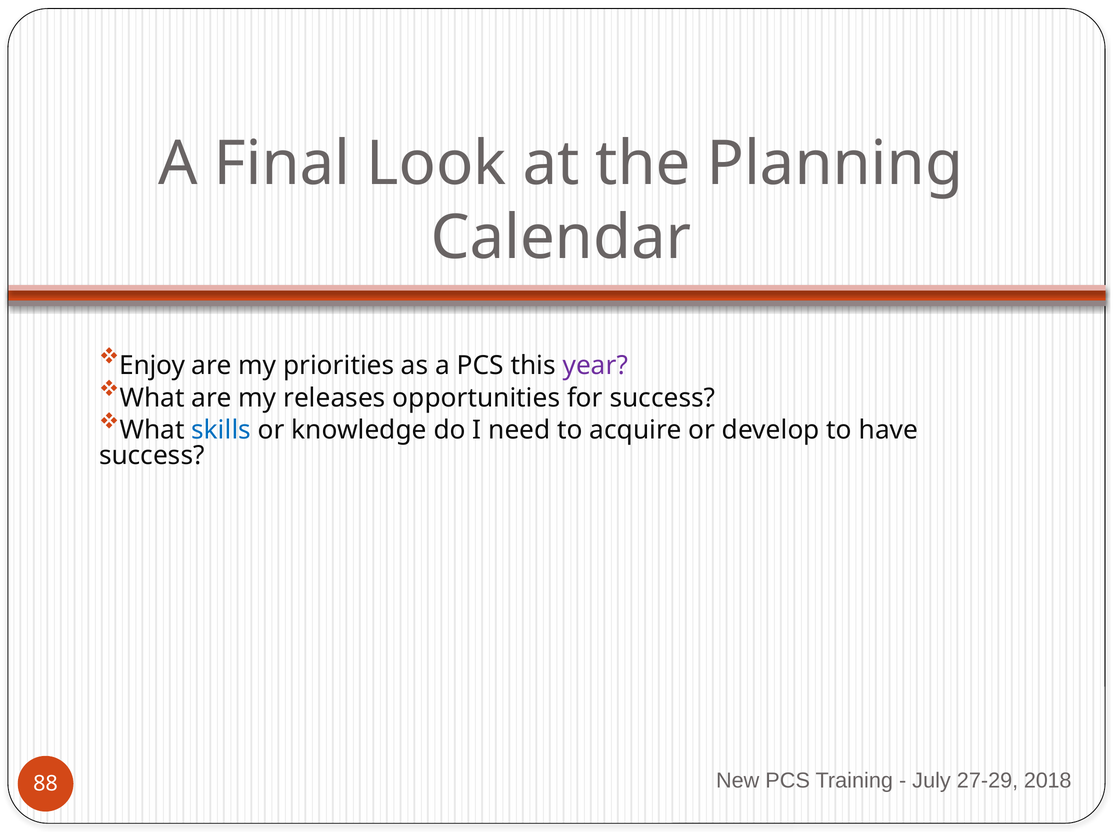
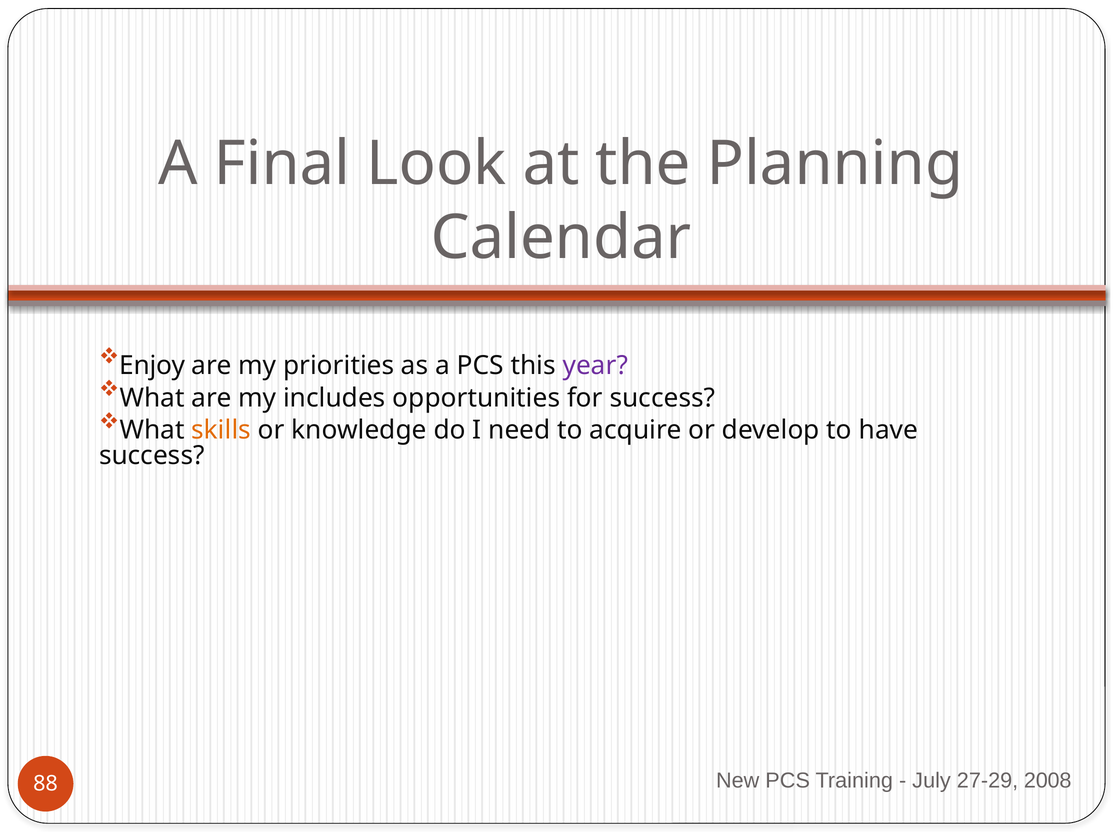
releases: releases -> includes (334, 398)
skills colour: blue -> orange (221, 430)
2018: 2018 -> 2008 (1048, 781)
